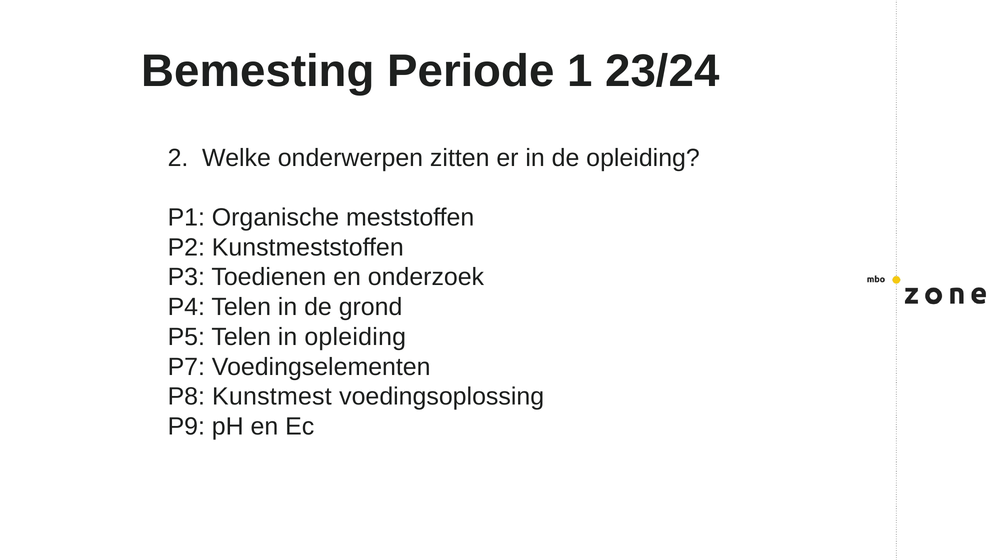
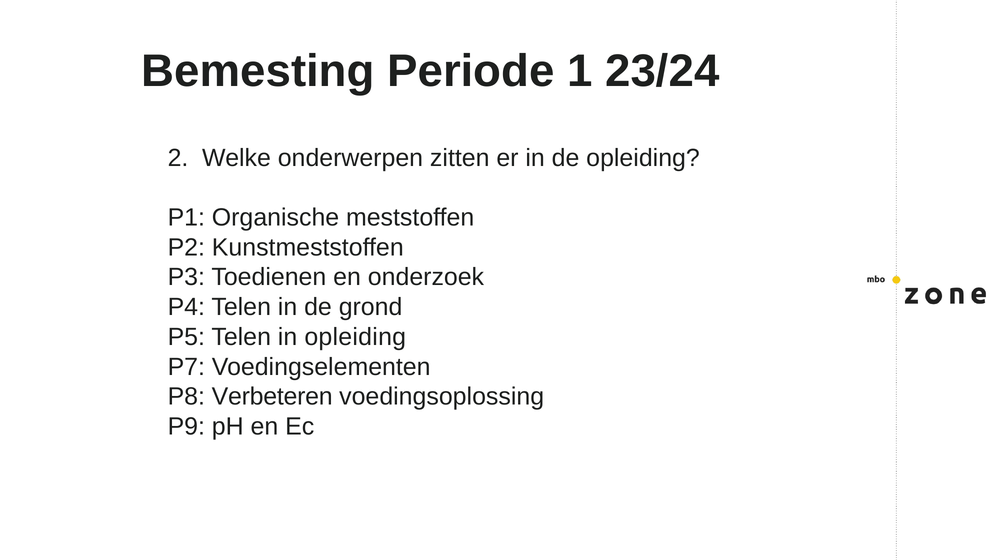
Kunstmest: Kunstmest -> Verbeteren (272, 397)
